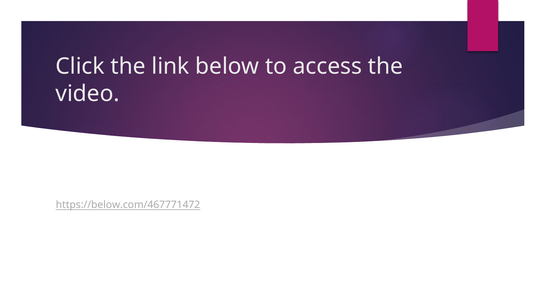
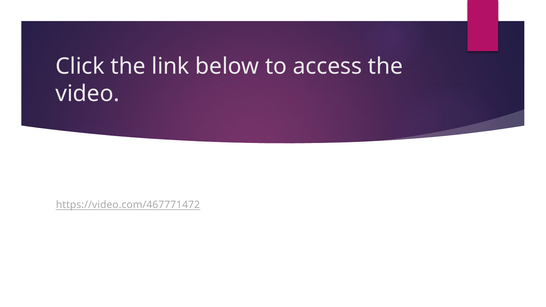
https://below.com/467771472: https://below.com/467771472 -> https://video.com/467771472 (128, 205)
